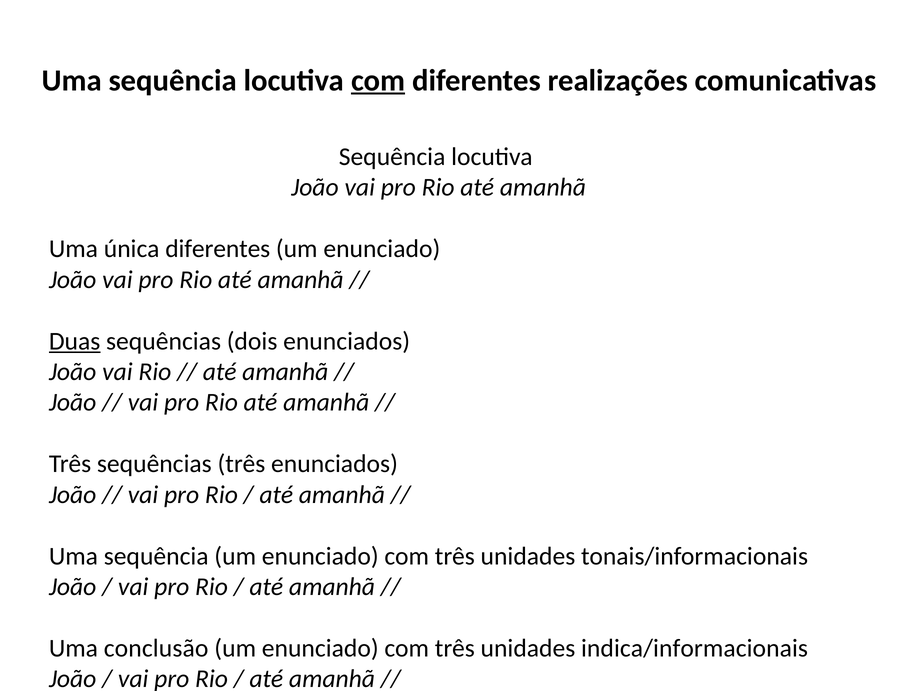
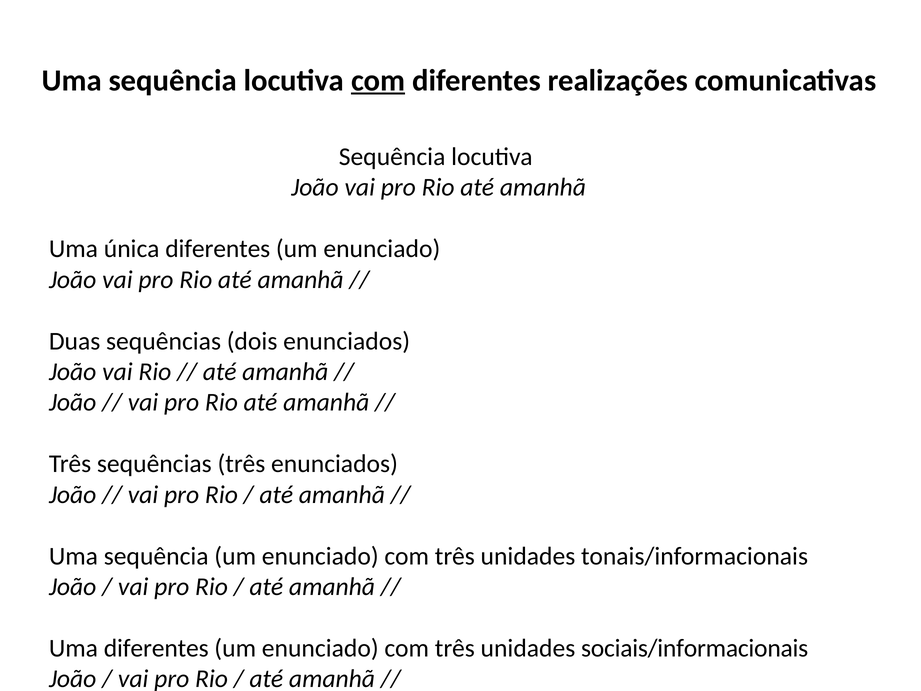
Duas underline: present -> none (75, 341)
Uma conclusão: conclusão -> diferentes (156, 648)
indica/informacionais: indica/informacionais -> sociais/informacionais (695, 648)
